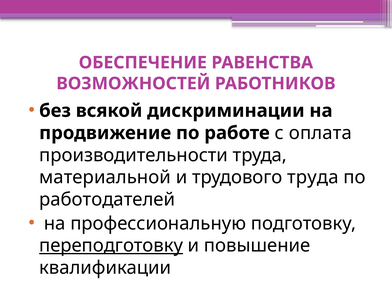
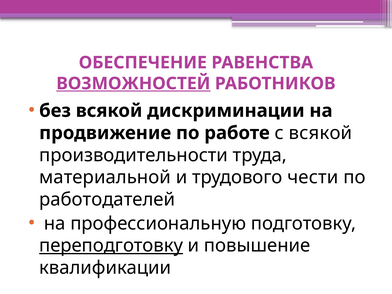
ВОЗМОЖНОСТЕЙ underline: none -> present (133, 84)
с оплата: оплата -> всякой (320, 133)
трудового труда: труда -> чести (313, 177)
